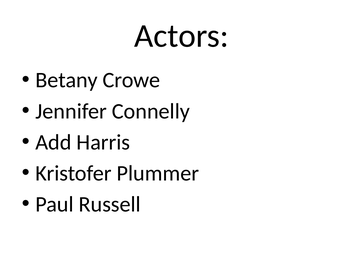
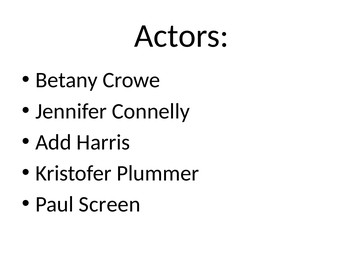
Russell: Russell -> Screen (110, 205)
